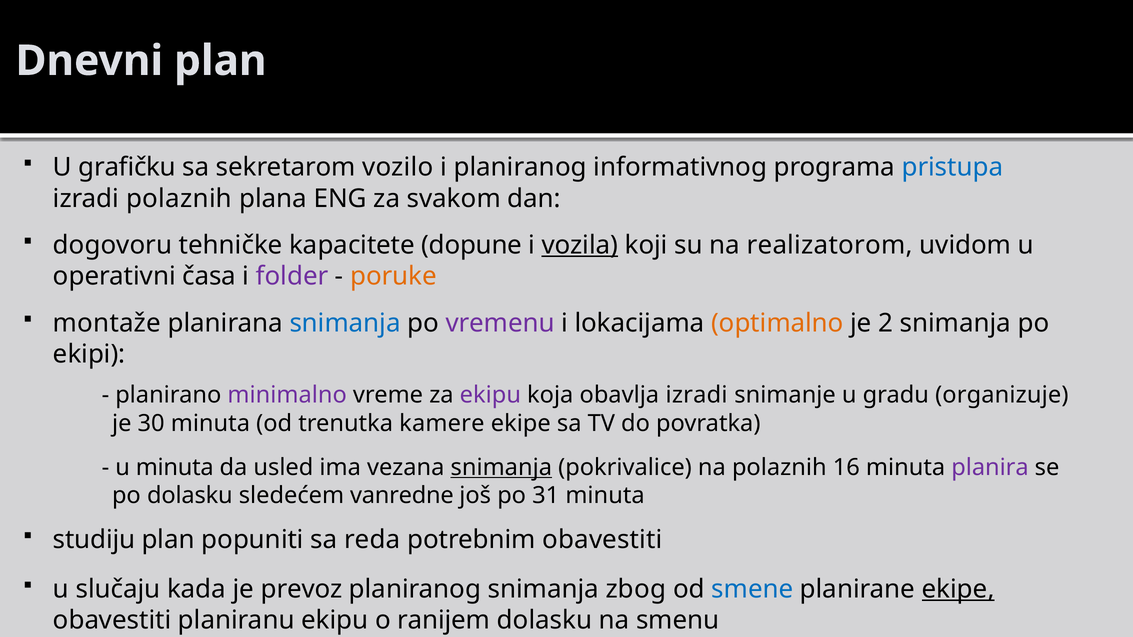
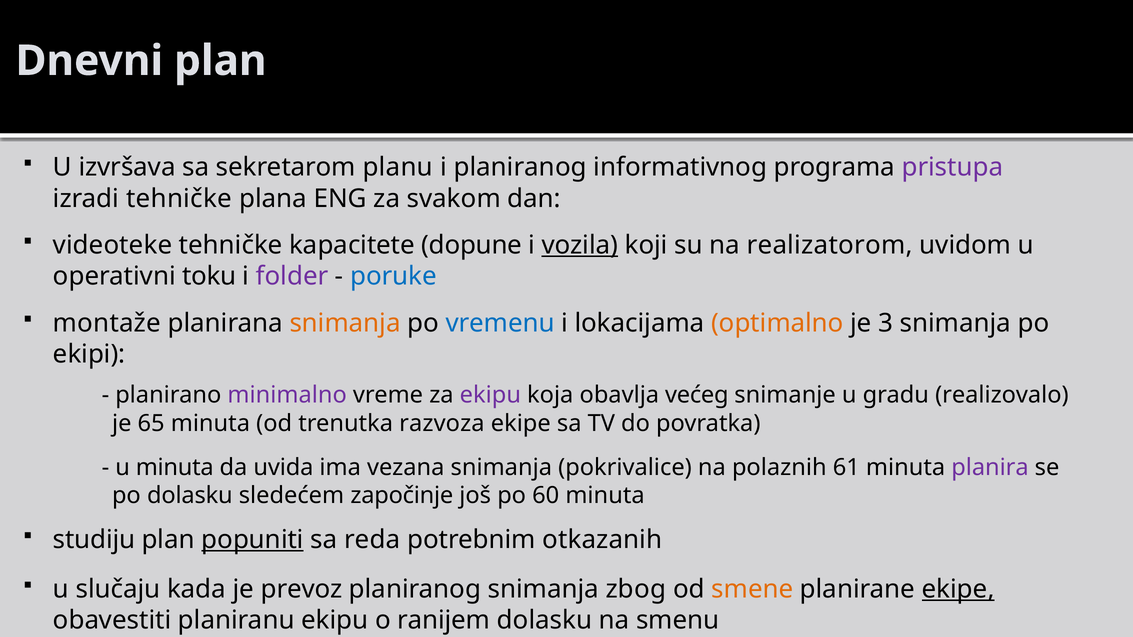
grafičku: grafičku -> izvršava (127, 168)
vozilo: vozilo -> planu (398, 168)
pristupa colour: blue -> purple (952, 168)
izradi polaznih: polaznih -> tehničke (179, 199)
dogovoru: dogovoru -> videoteke (113, 245)
časa: časa -> toku (209, 277)
poruke colour: orange -> blue (394, 277)
snimanja colour: blue -> orange (345, 323)
vremenu colour: purple -> blue (500, 323)
2: 2 -> 3 (886, 323)
obavlja izradi: izradi -> većeg (697, 395)
organizuje: organizuje -> realizovalo (1002, 395)
30: 30 -> 65 (151, 424)
kamere: kamere -> razvoza (442, 424)
usled: usled -> uvida (283, 468)
snimanja underline: present -> none (501, 468)
16: 16 -> 61 (846, 468)
vanredne: vanredne -> započinje (402, 496)
31: 31 -> 60 (546, 496)
popuniti underline: none -> present (253, 540)
potrebnim obavestiti: obavestiti -> otkazanih (602, 540)
smene colour: blue -> orange (752, 590)
